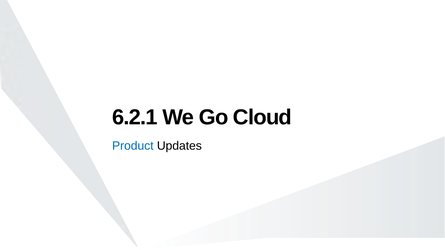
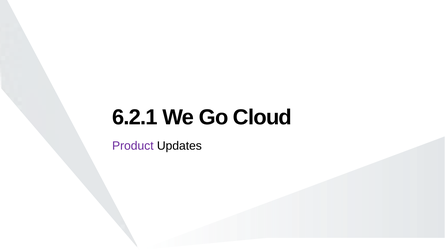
Product colour: blue -> purple (133, 146)
